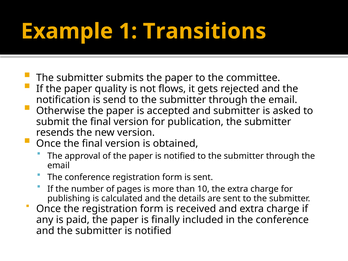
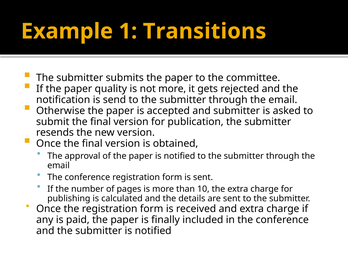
not flows: flows -> more (172, 89)
